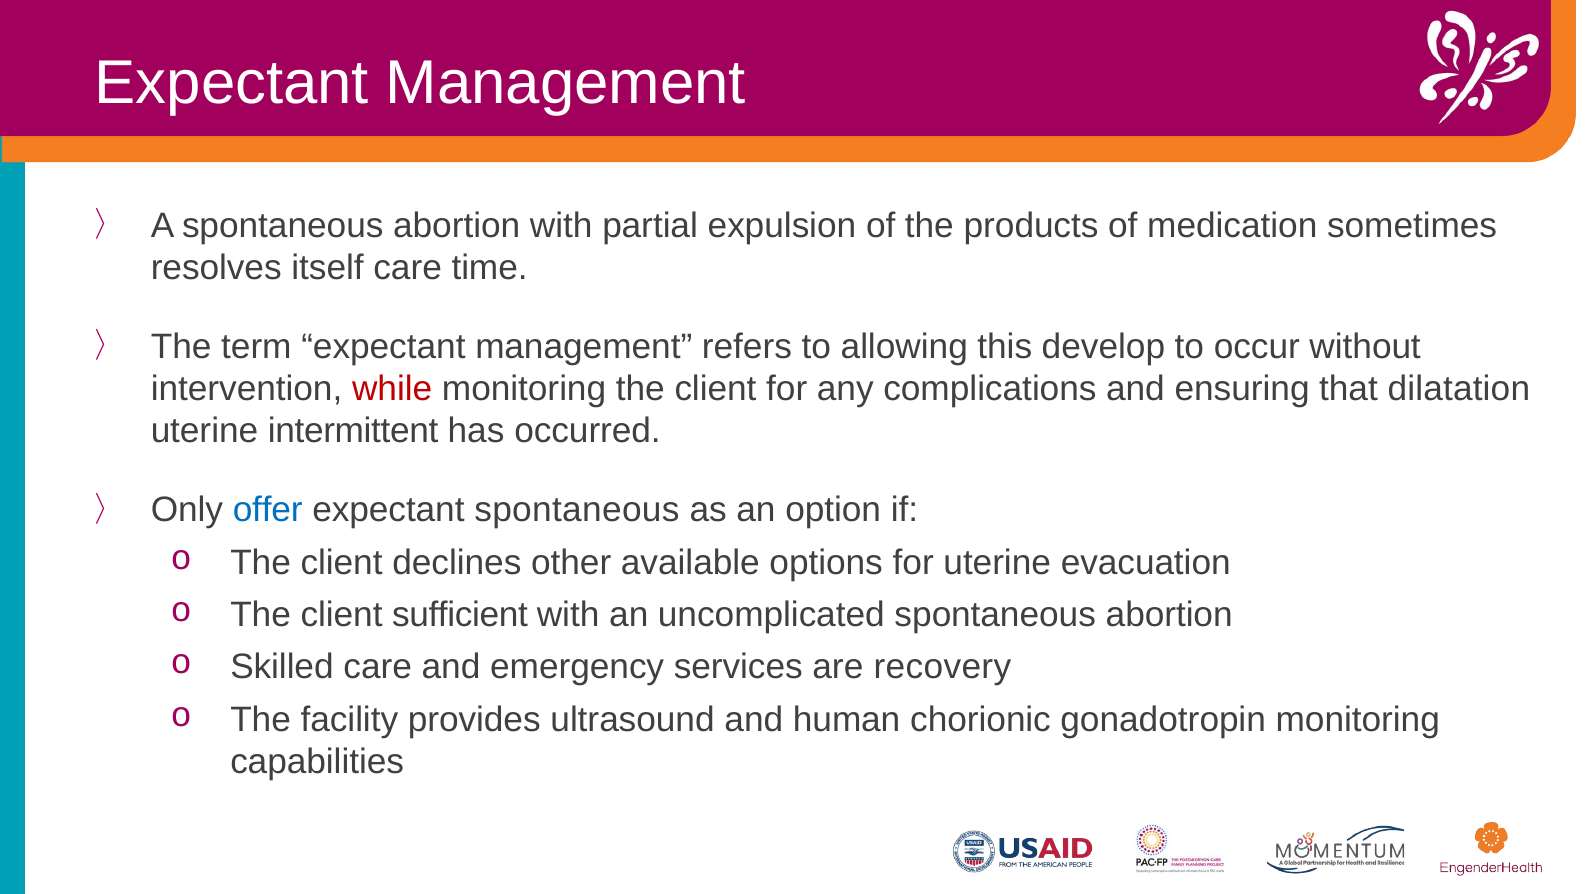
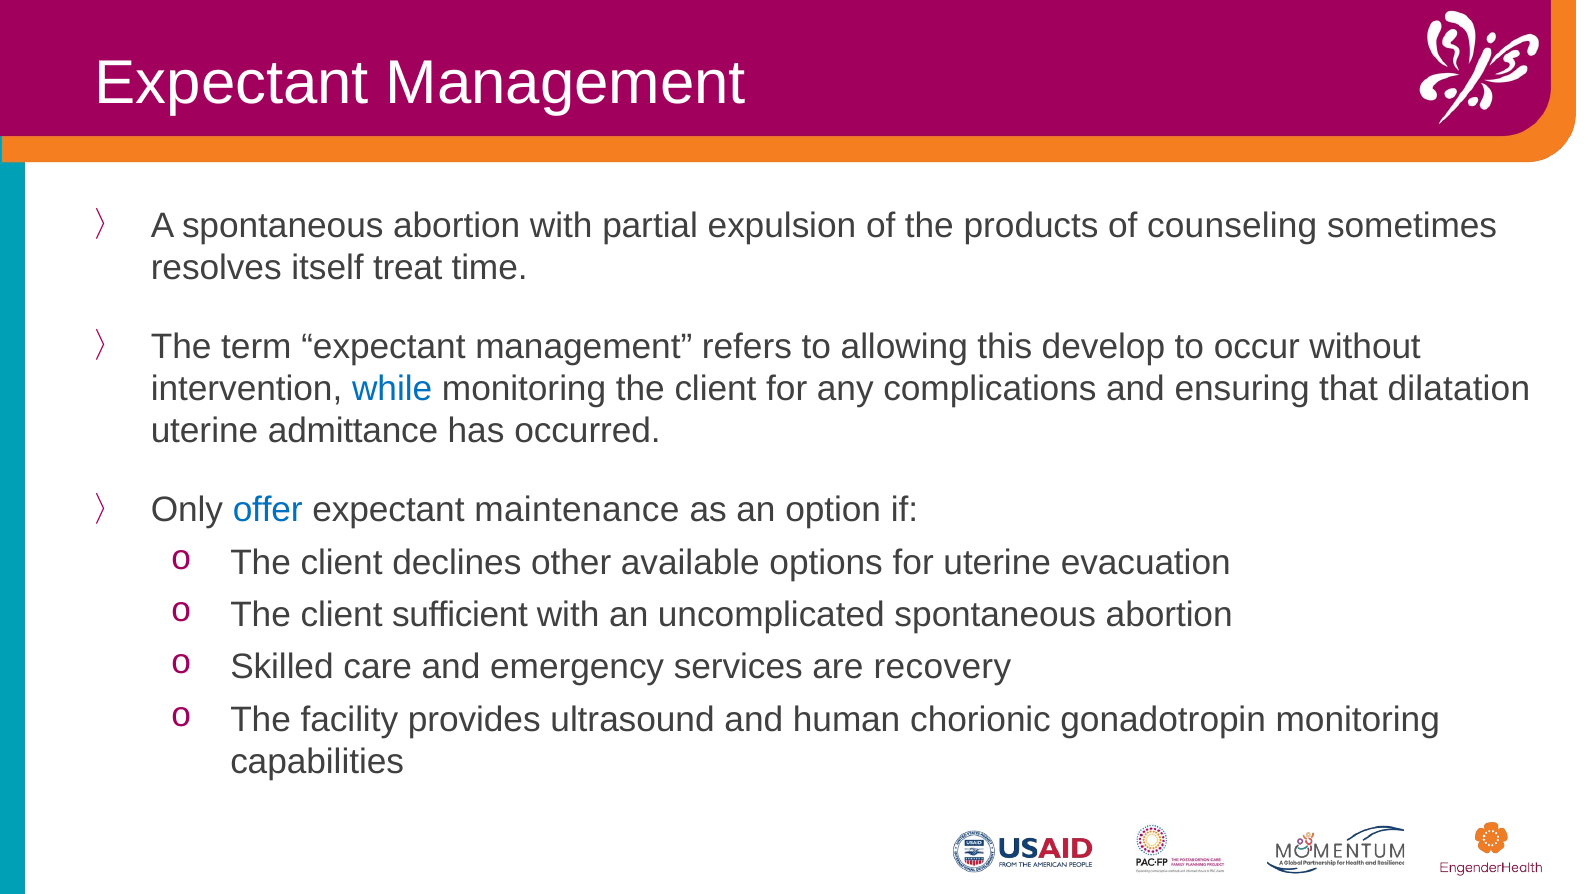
medication: medication -> counseling (1232, 225)
itself care: care -> treat (408, 268)
while colour: red -> blue (392, 389)
intermittent: intermittent -> admittance (353, 431)
expectant spontaneous: spontaneous -> maintenance (577, 510)
